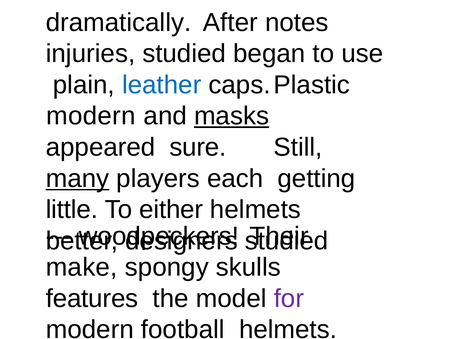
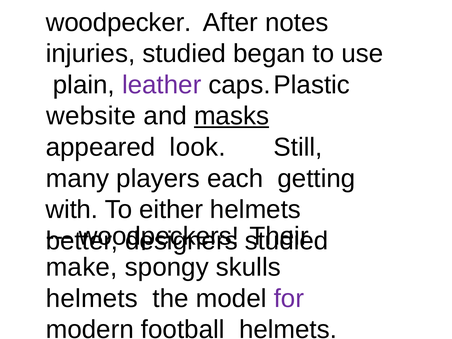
dramatically: dramatically -> woodpecker (119, 22)
leather colour: blue -> purple (162, 85)
modern: modern -> website (91, 116)
sure: sure -> look (198, 147)
many underline: present -> none (77, 178)
little: little -> with (72, 210)
features: features -> helmets (92, 299)
